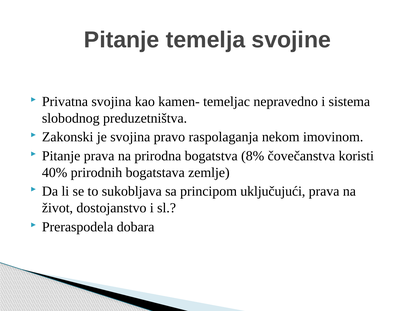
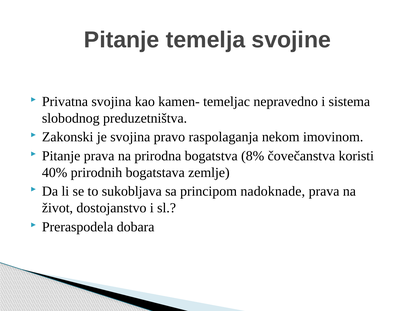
uključujući: uključujući -> nadoknade (273, 192)
